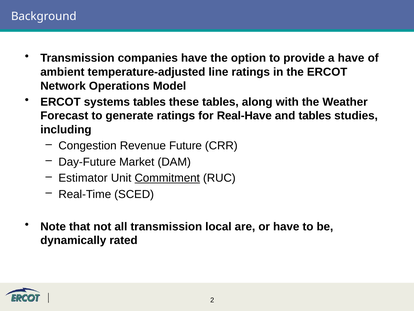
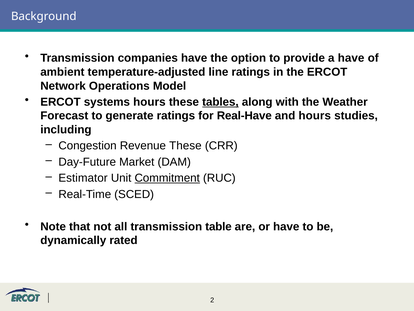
systems tables: tables -> hours (149, 102)
tables underline: none -> present (220, 102)
and tables: tables -> hours (315, 116)
Revenue Future: Future -> These (185, 146)
local: local -> table (218, 226)
